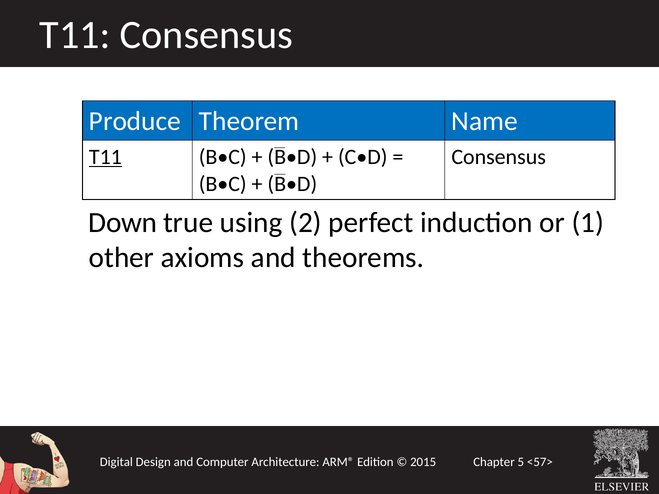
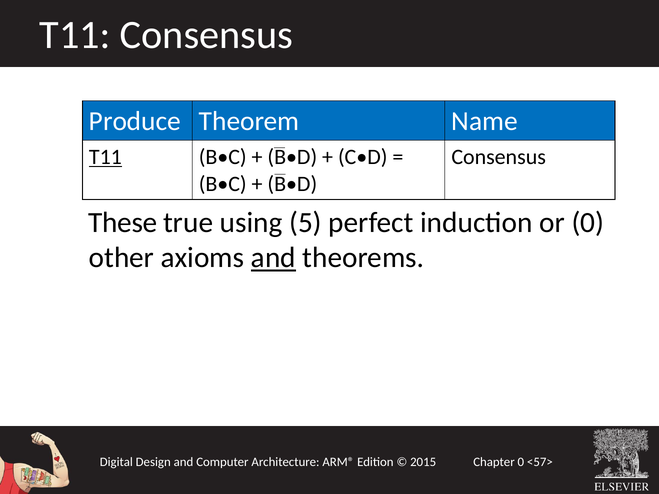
Down: Down -> These (123, 223)
2: 2 -> 5 (305, 223)
or 1: 1 -> 0 (588, 223)
and underline: none -> present (273, 258)
5: 5 -> 0 (521, 462)
